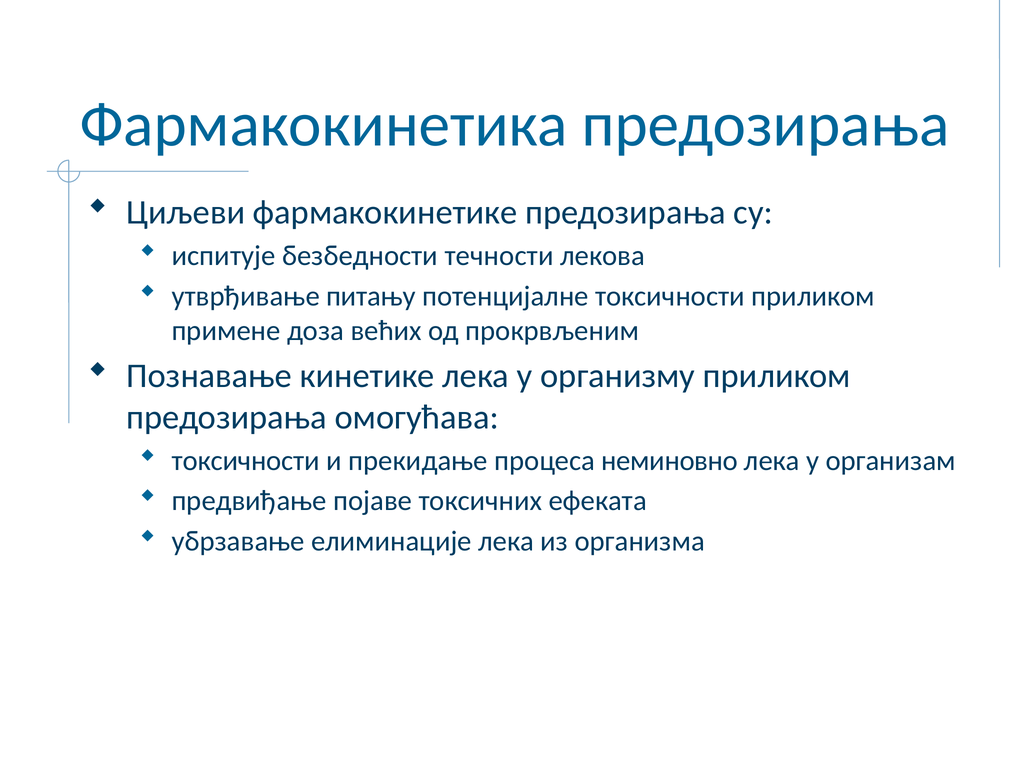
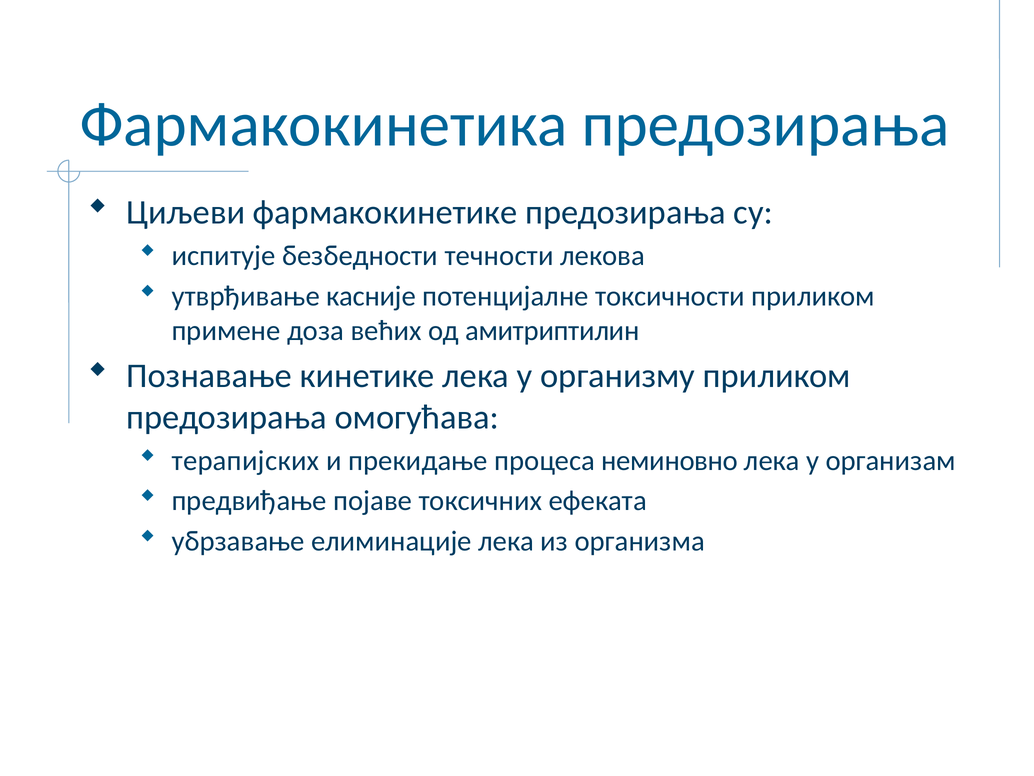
питању: питању -> касније (371, 296)
прокрвљеним: прокрвљеним -> амитриптилин (552, 331)
токсичности: токсичности -> терапијских (245, 460)
